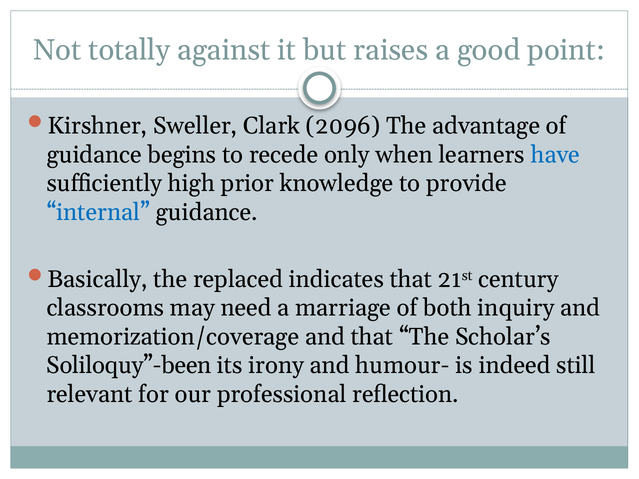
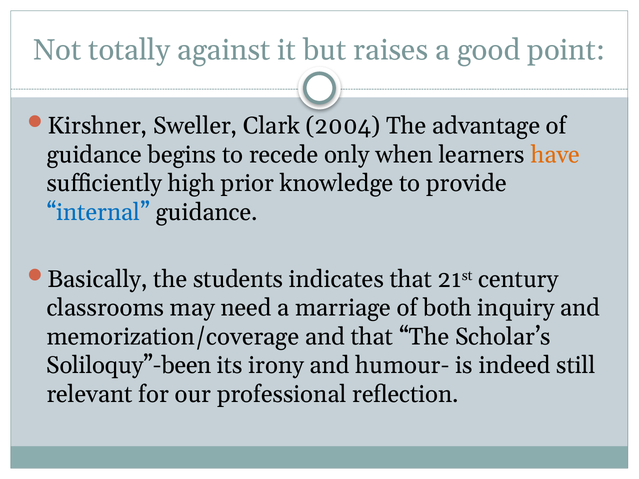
2096: 2096 -> 2004 (343, 126)
have colour: blue -> orange (555, 155)
replaced: replaced -> students (238, 279)
